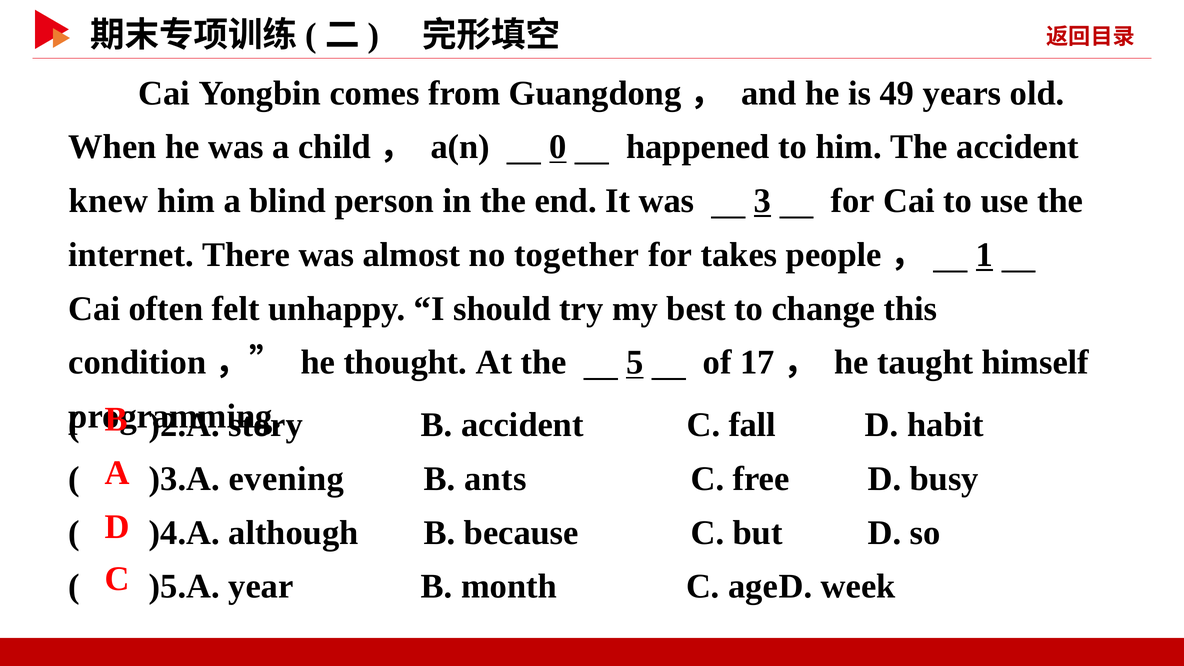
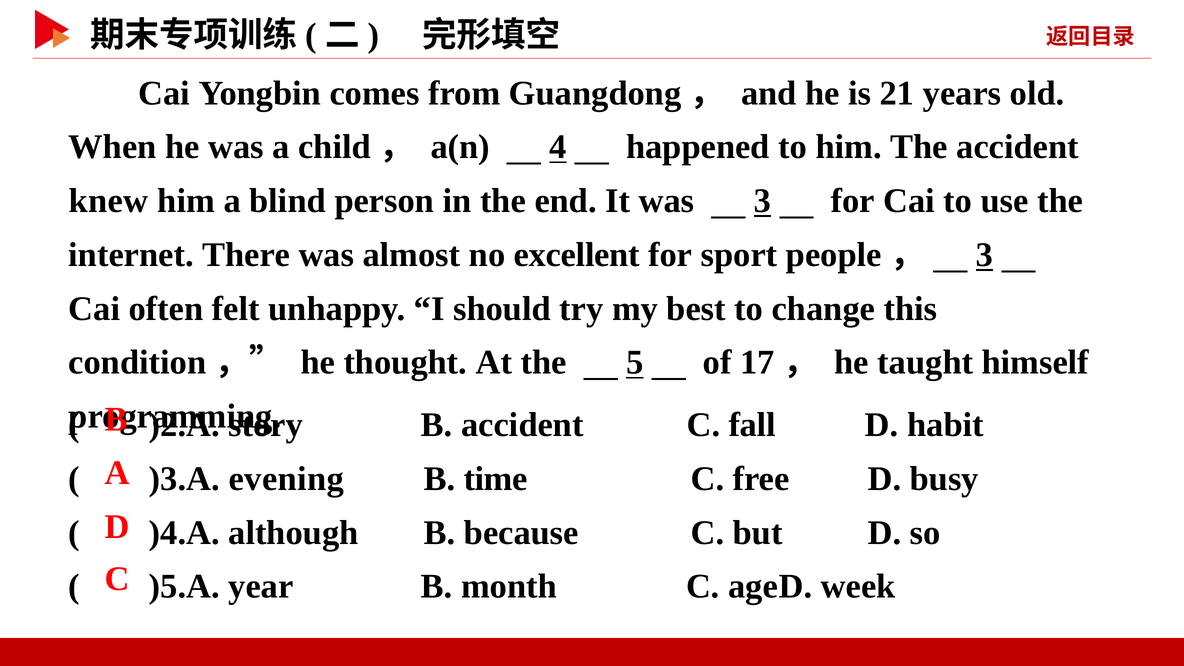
49: 49 -> 21 (897, 93)
0: 0 -> 4 (558, 147)
together: together -> excellent (577, 255)
takes: takes -> sport (739, 255)
1: 1 -> 3 (984, 255)
ants: ants -> time (496, 479)
